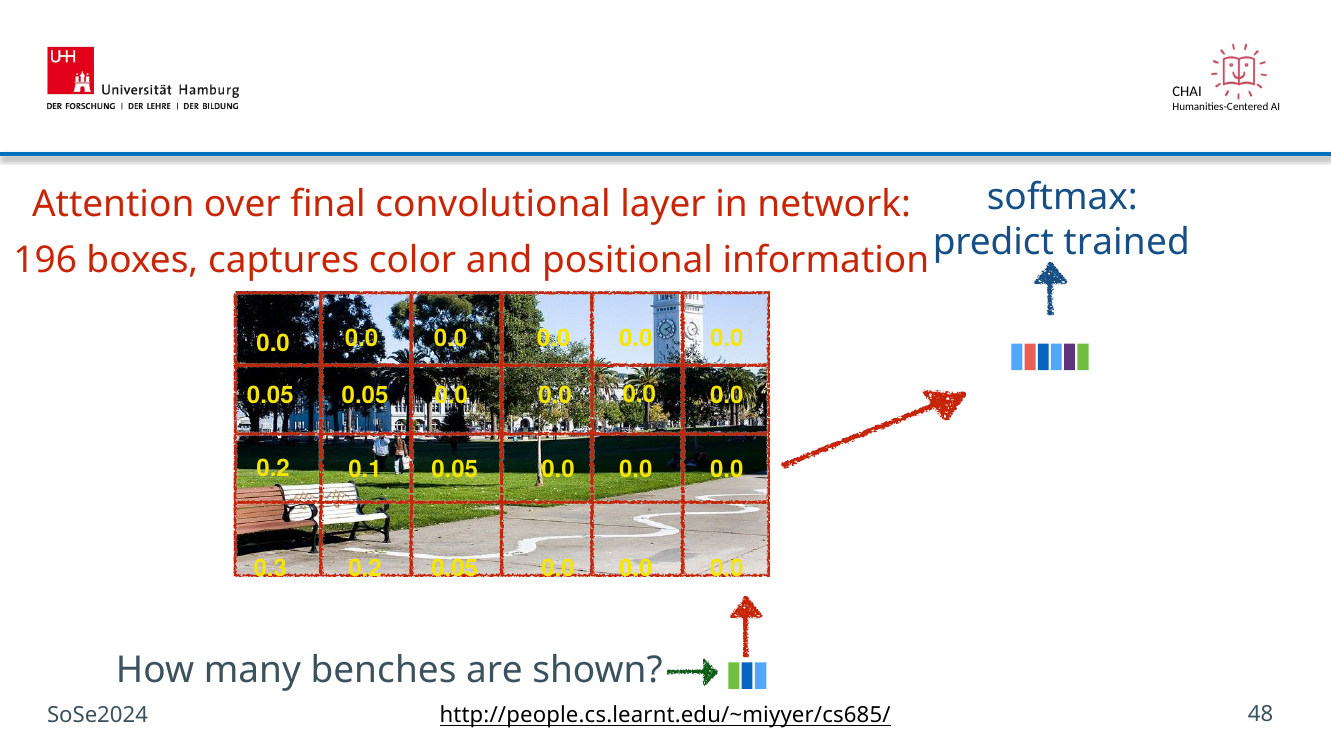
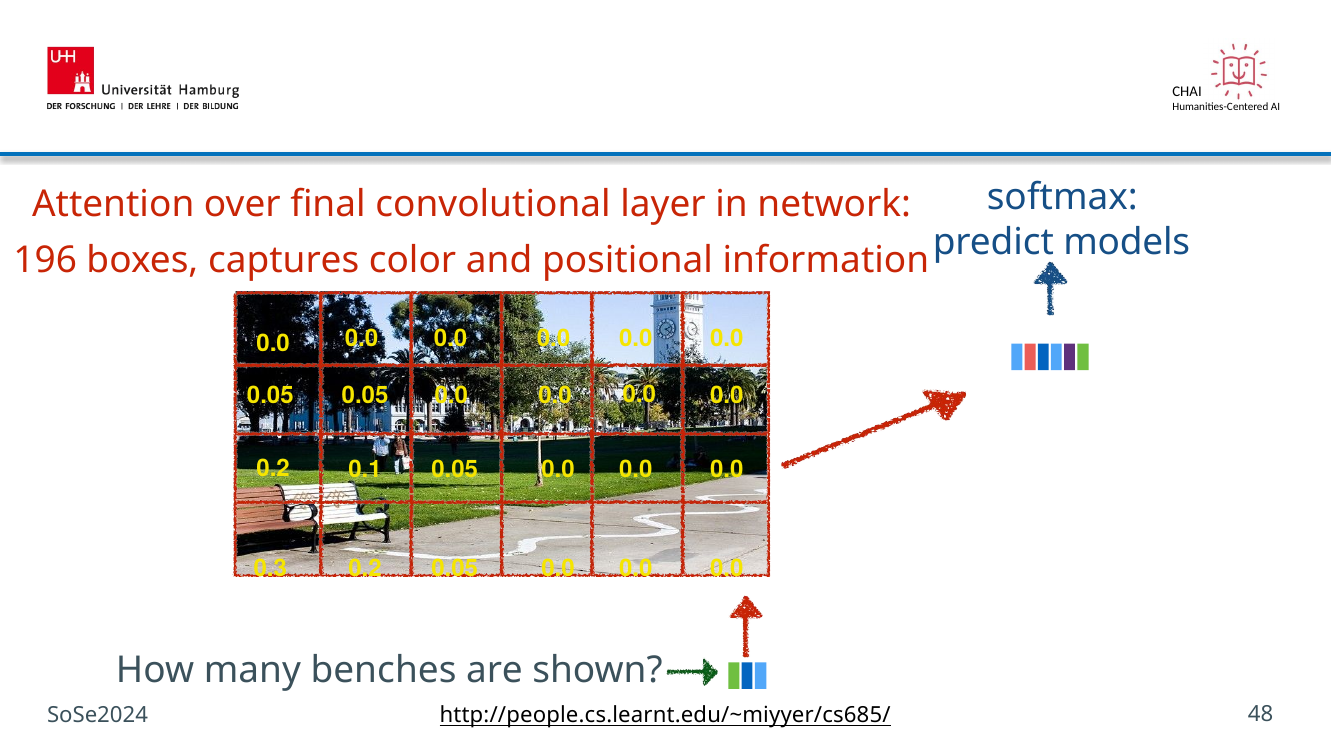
trained: trained -> models (1127, 242)
